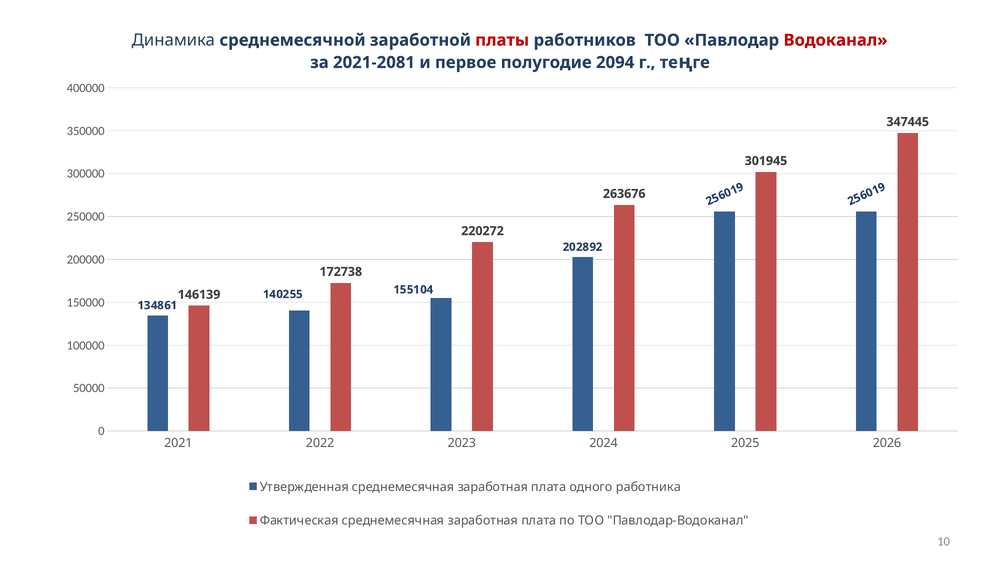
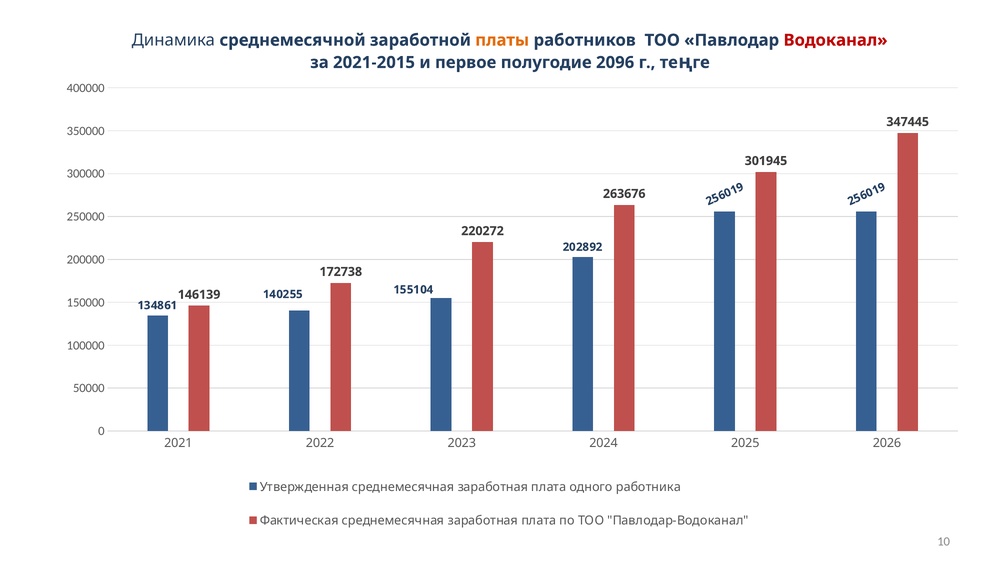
платы colour: red -> orange (502, 40)
2021-2081: 2021-2081 -> 2021-2015 (374, 62)
2094: 2094 -> 2096 (615, 62)
